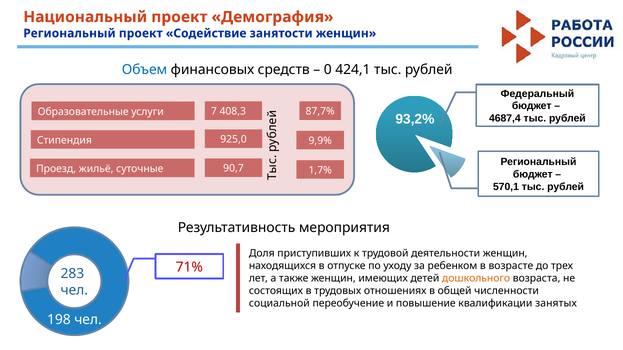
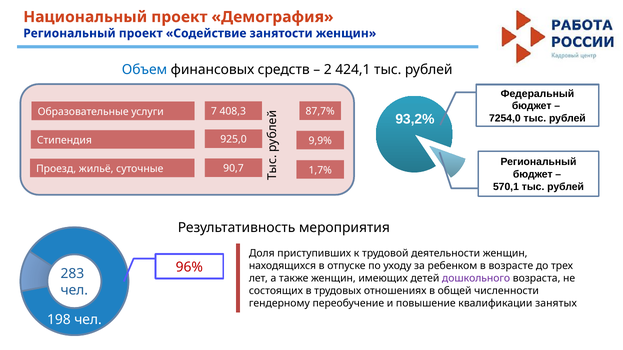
0: 0 -> 2 (328, 70)
4687,4: 4687,4 -> 7254,0 (505, 119)
71%: 71% -> 96% (189, 268)
дошкольного colour: orange -> purple (476, 279)
социальной: социальной -> гендерному (279, 304)
